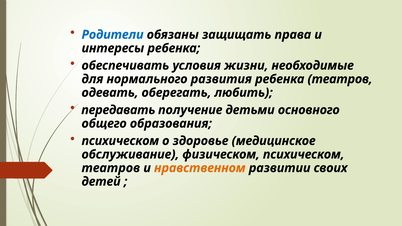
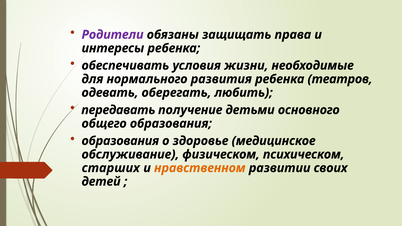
Родители colour: blue -> purple (113, 35)
психическом: психическом -> образования (120, 141)
театров: театров -> старших (111, 168)
